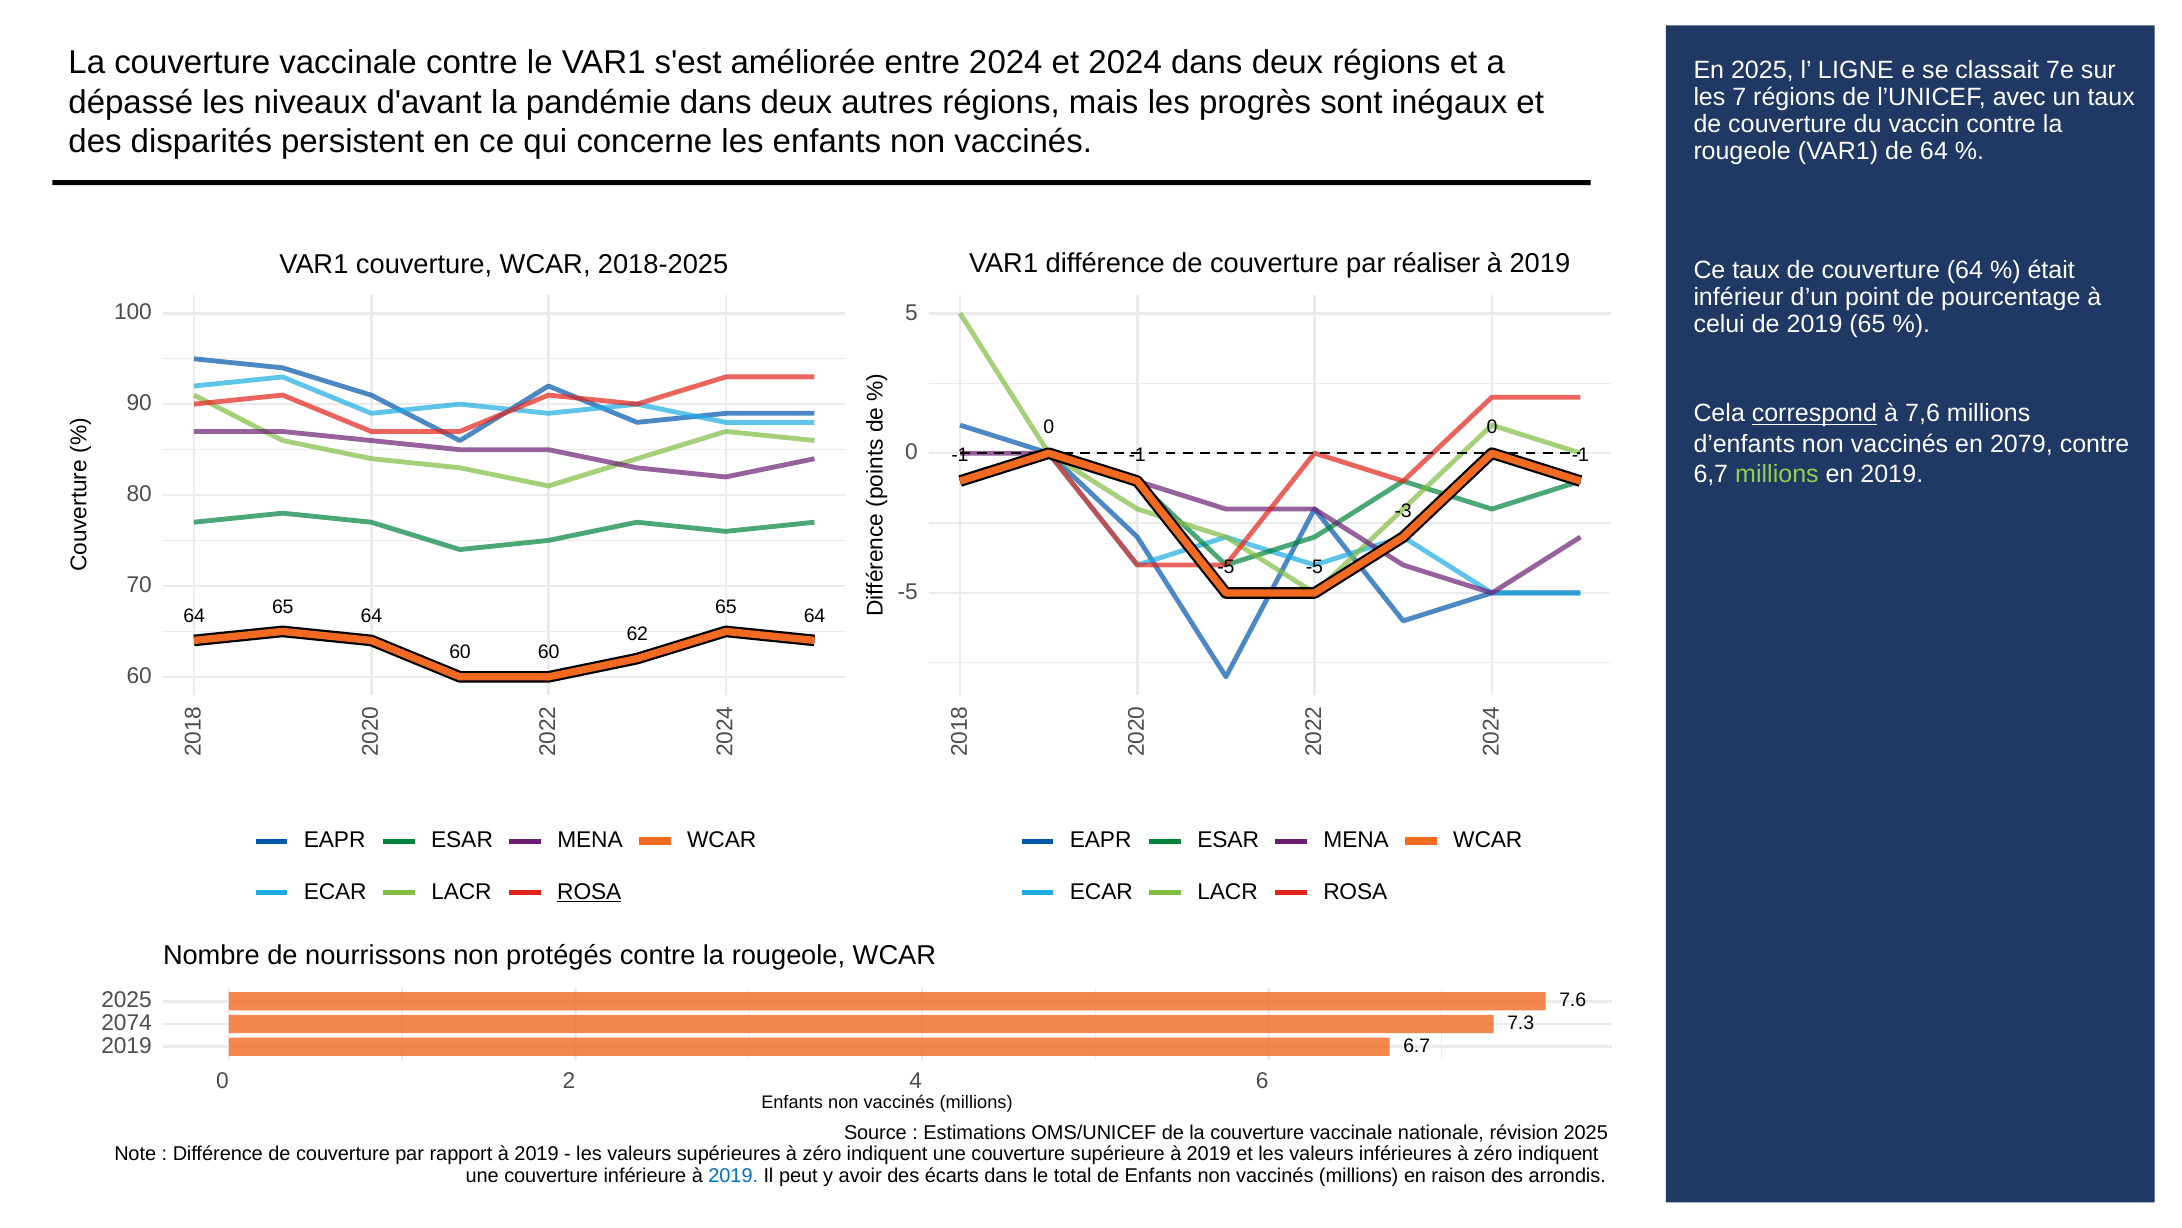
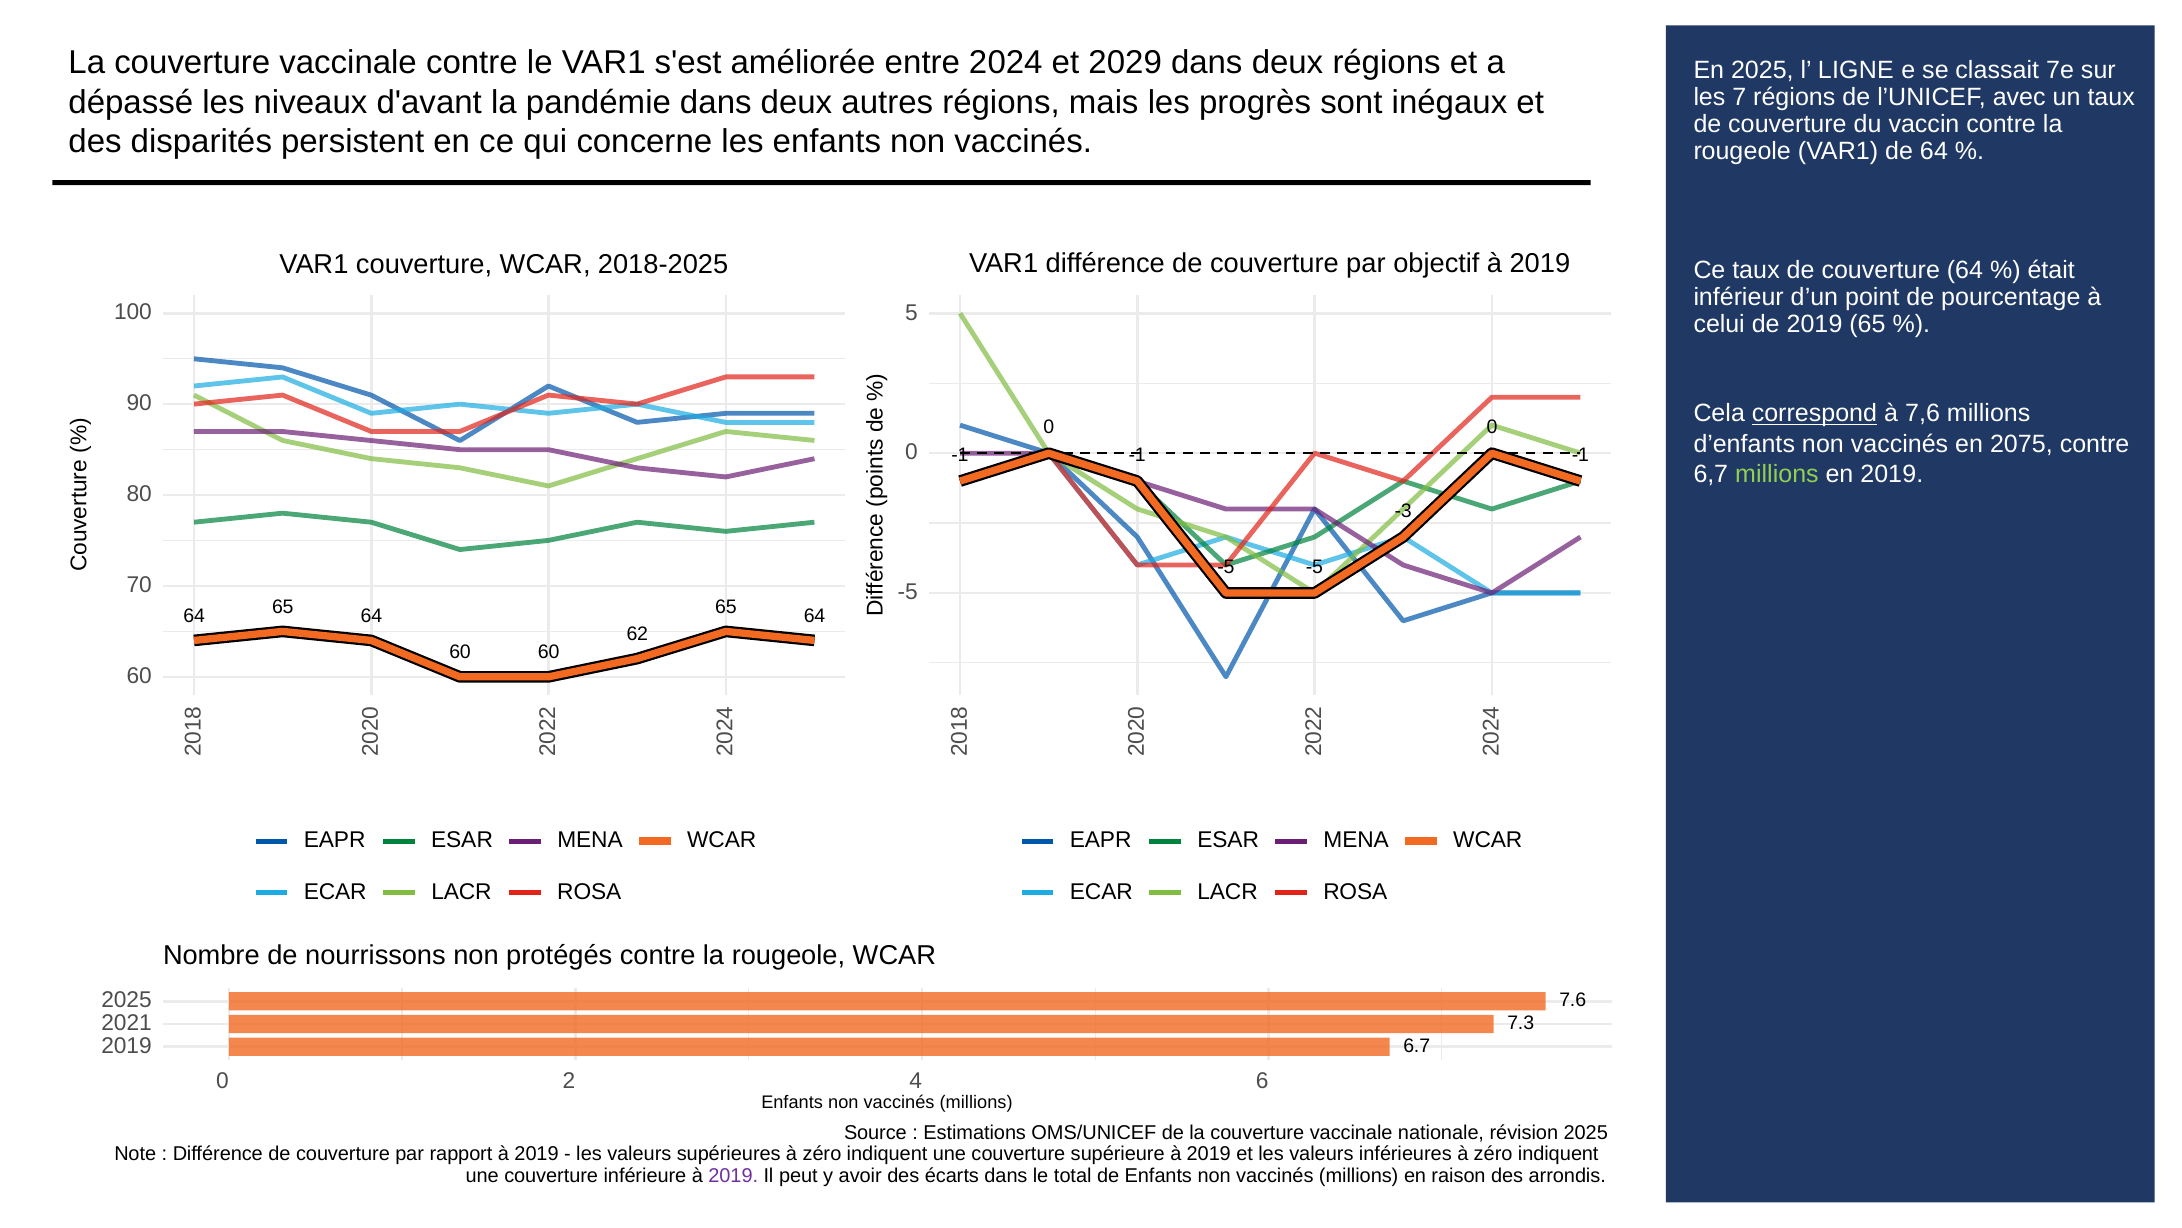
et 2024: 2024 -> 2029 (1125, 63)
réaliser: réaliser -> objectif (1436, 263)
2079: 2079 -> 2075 (2021, 444)
ROSA underline: present -> none (589, 891)
2074: 2074 -> 2021 (127, 1023)
2019 colour: blue -> purple (733, 1175)
